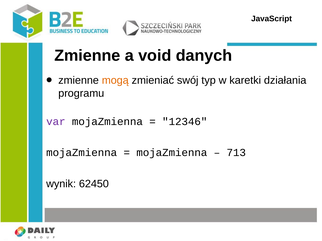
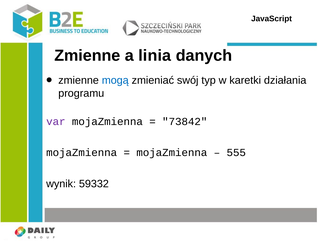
void: void -> linia (155, 56)
mogą colour: orange -> blue (115, 81)
12346: 12346 -> 73842 (185, 122)
713: 713 -> 555 (236, 153)
62450: 62450 -> 59332 (94, 184)
